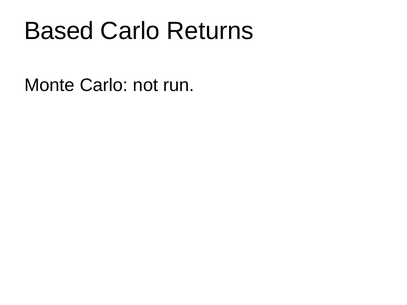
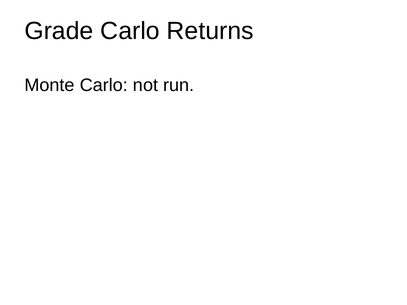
Based: Based -> Grade (59, 31)
